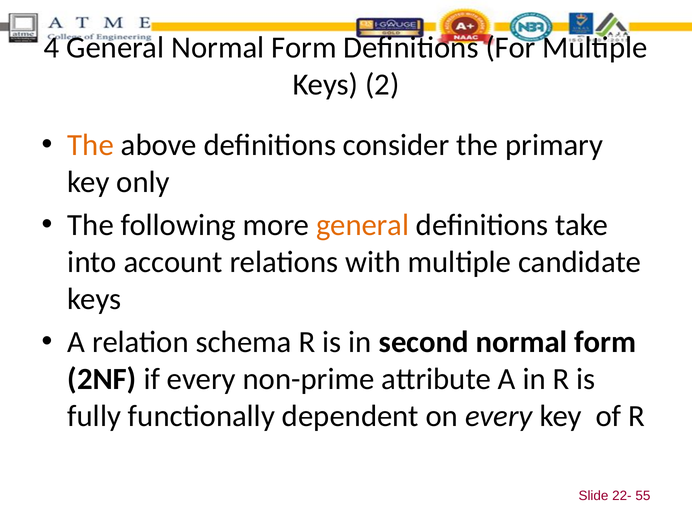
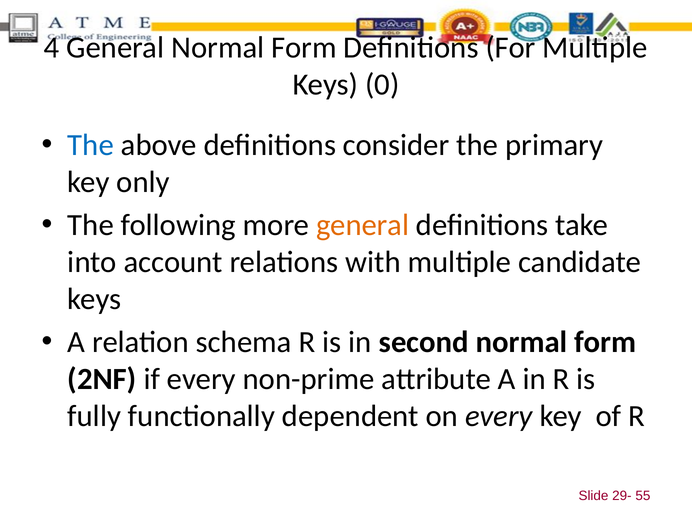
2: 2 -> 0 (382, 85)
The colour: orange -> blue (91, 145)
22-: 22- -> 29- (622, 496)
